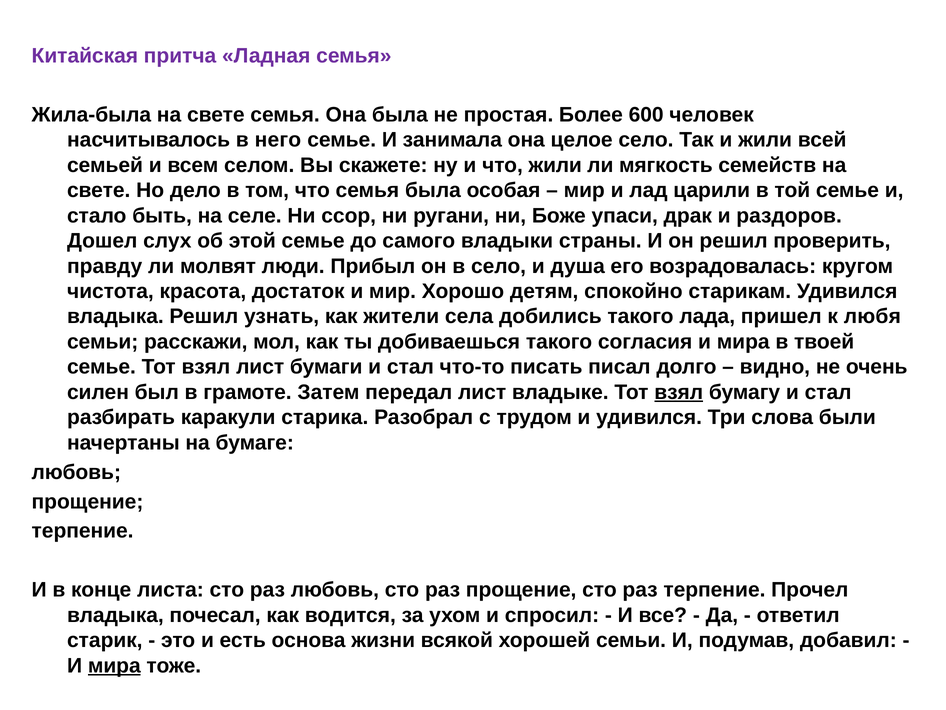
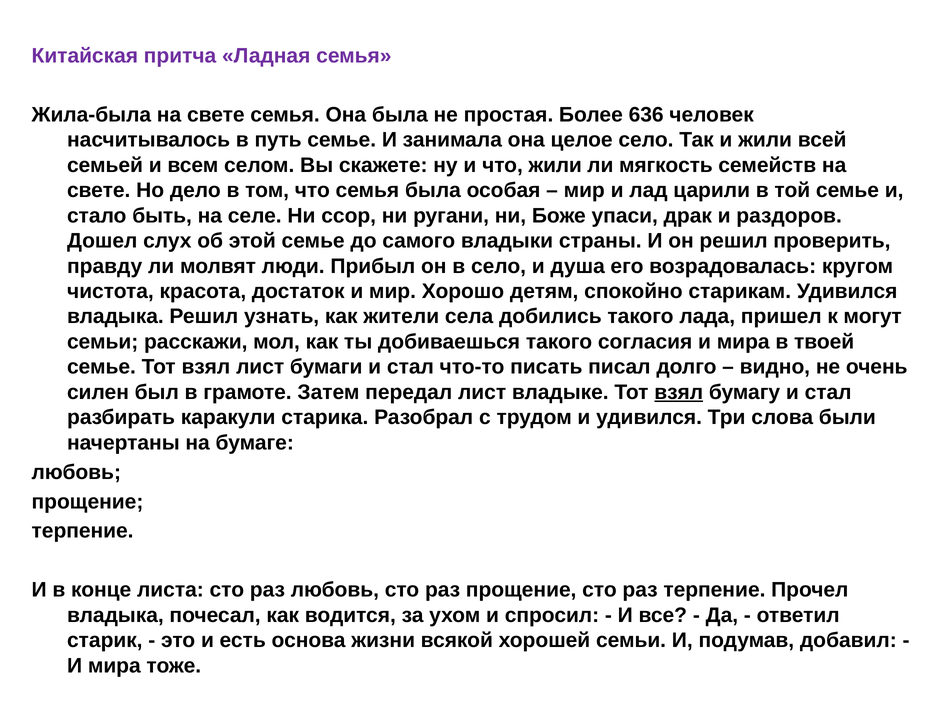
600: 600 -> 636 (646, 115)
него: него -> путь (278, 140)
любя: любя -> могут (873, 316)
мира underline: present -> none (114, 665)
